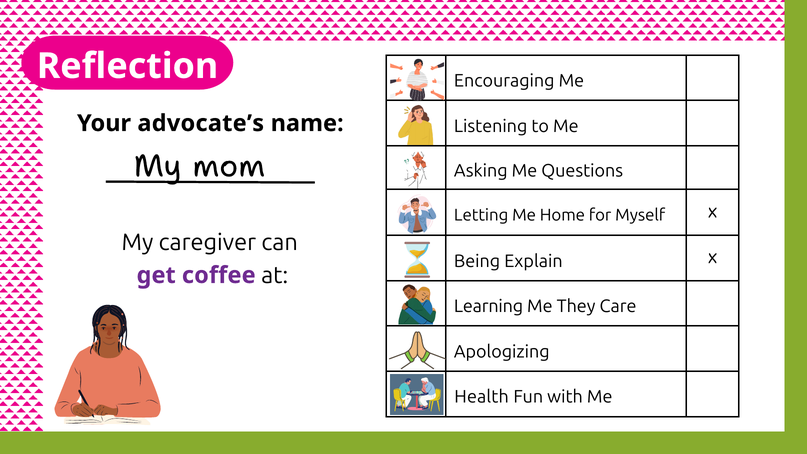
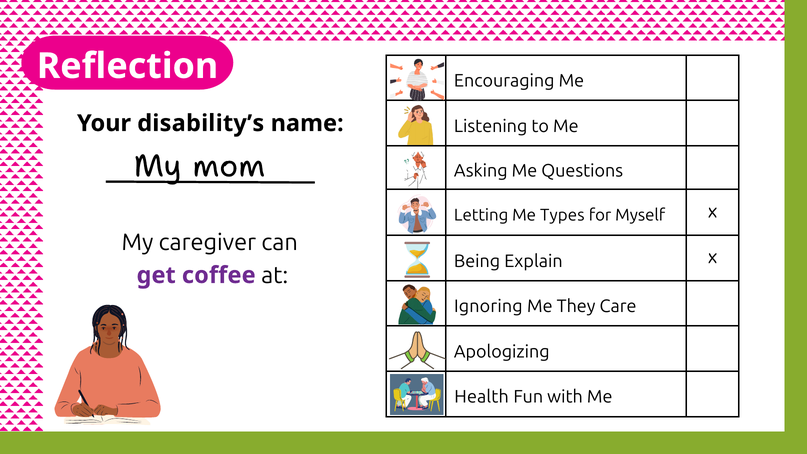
advocate’s: advocate’s -> disability’s (201, 123)
Home: Home -> Types (562, 215)
Learning: Learning -> Ignoring (488, 306)
